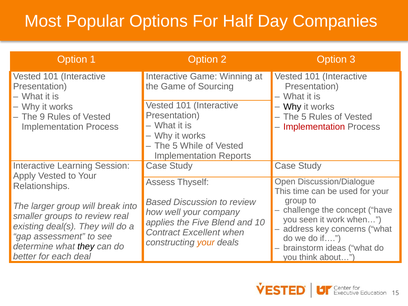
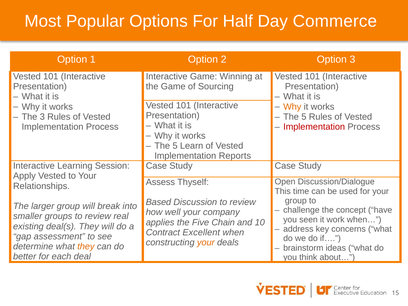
Companies: Companies -> Commerce (335, 21)
Why colour: black -> orange (292, 107)
The 9: 9 -> 3 (42, 117)
While: While -> Learn (192, 146)
Blend: Blend -> Chain (223, 222)
they colour: black -> orange (86, 247)
